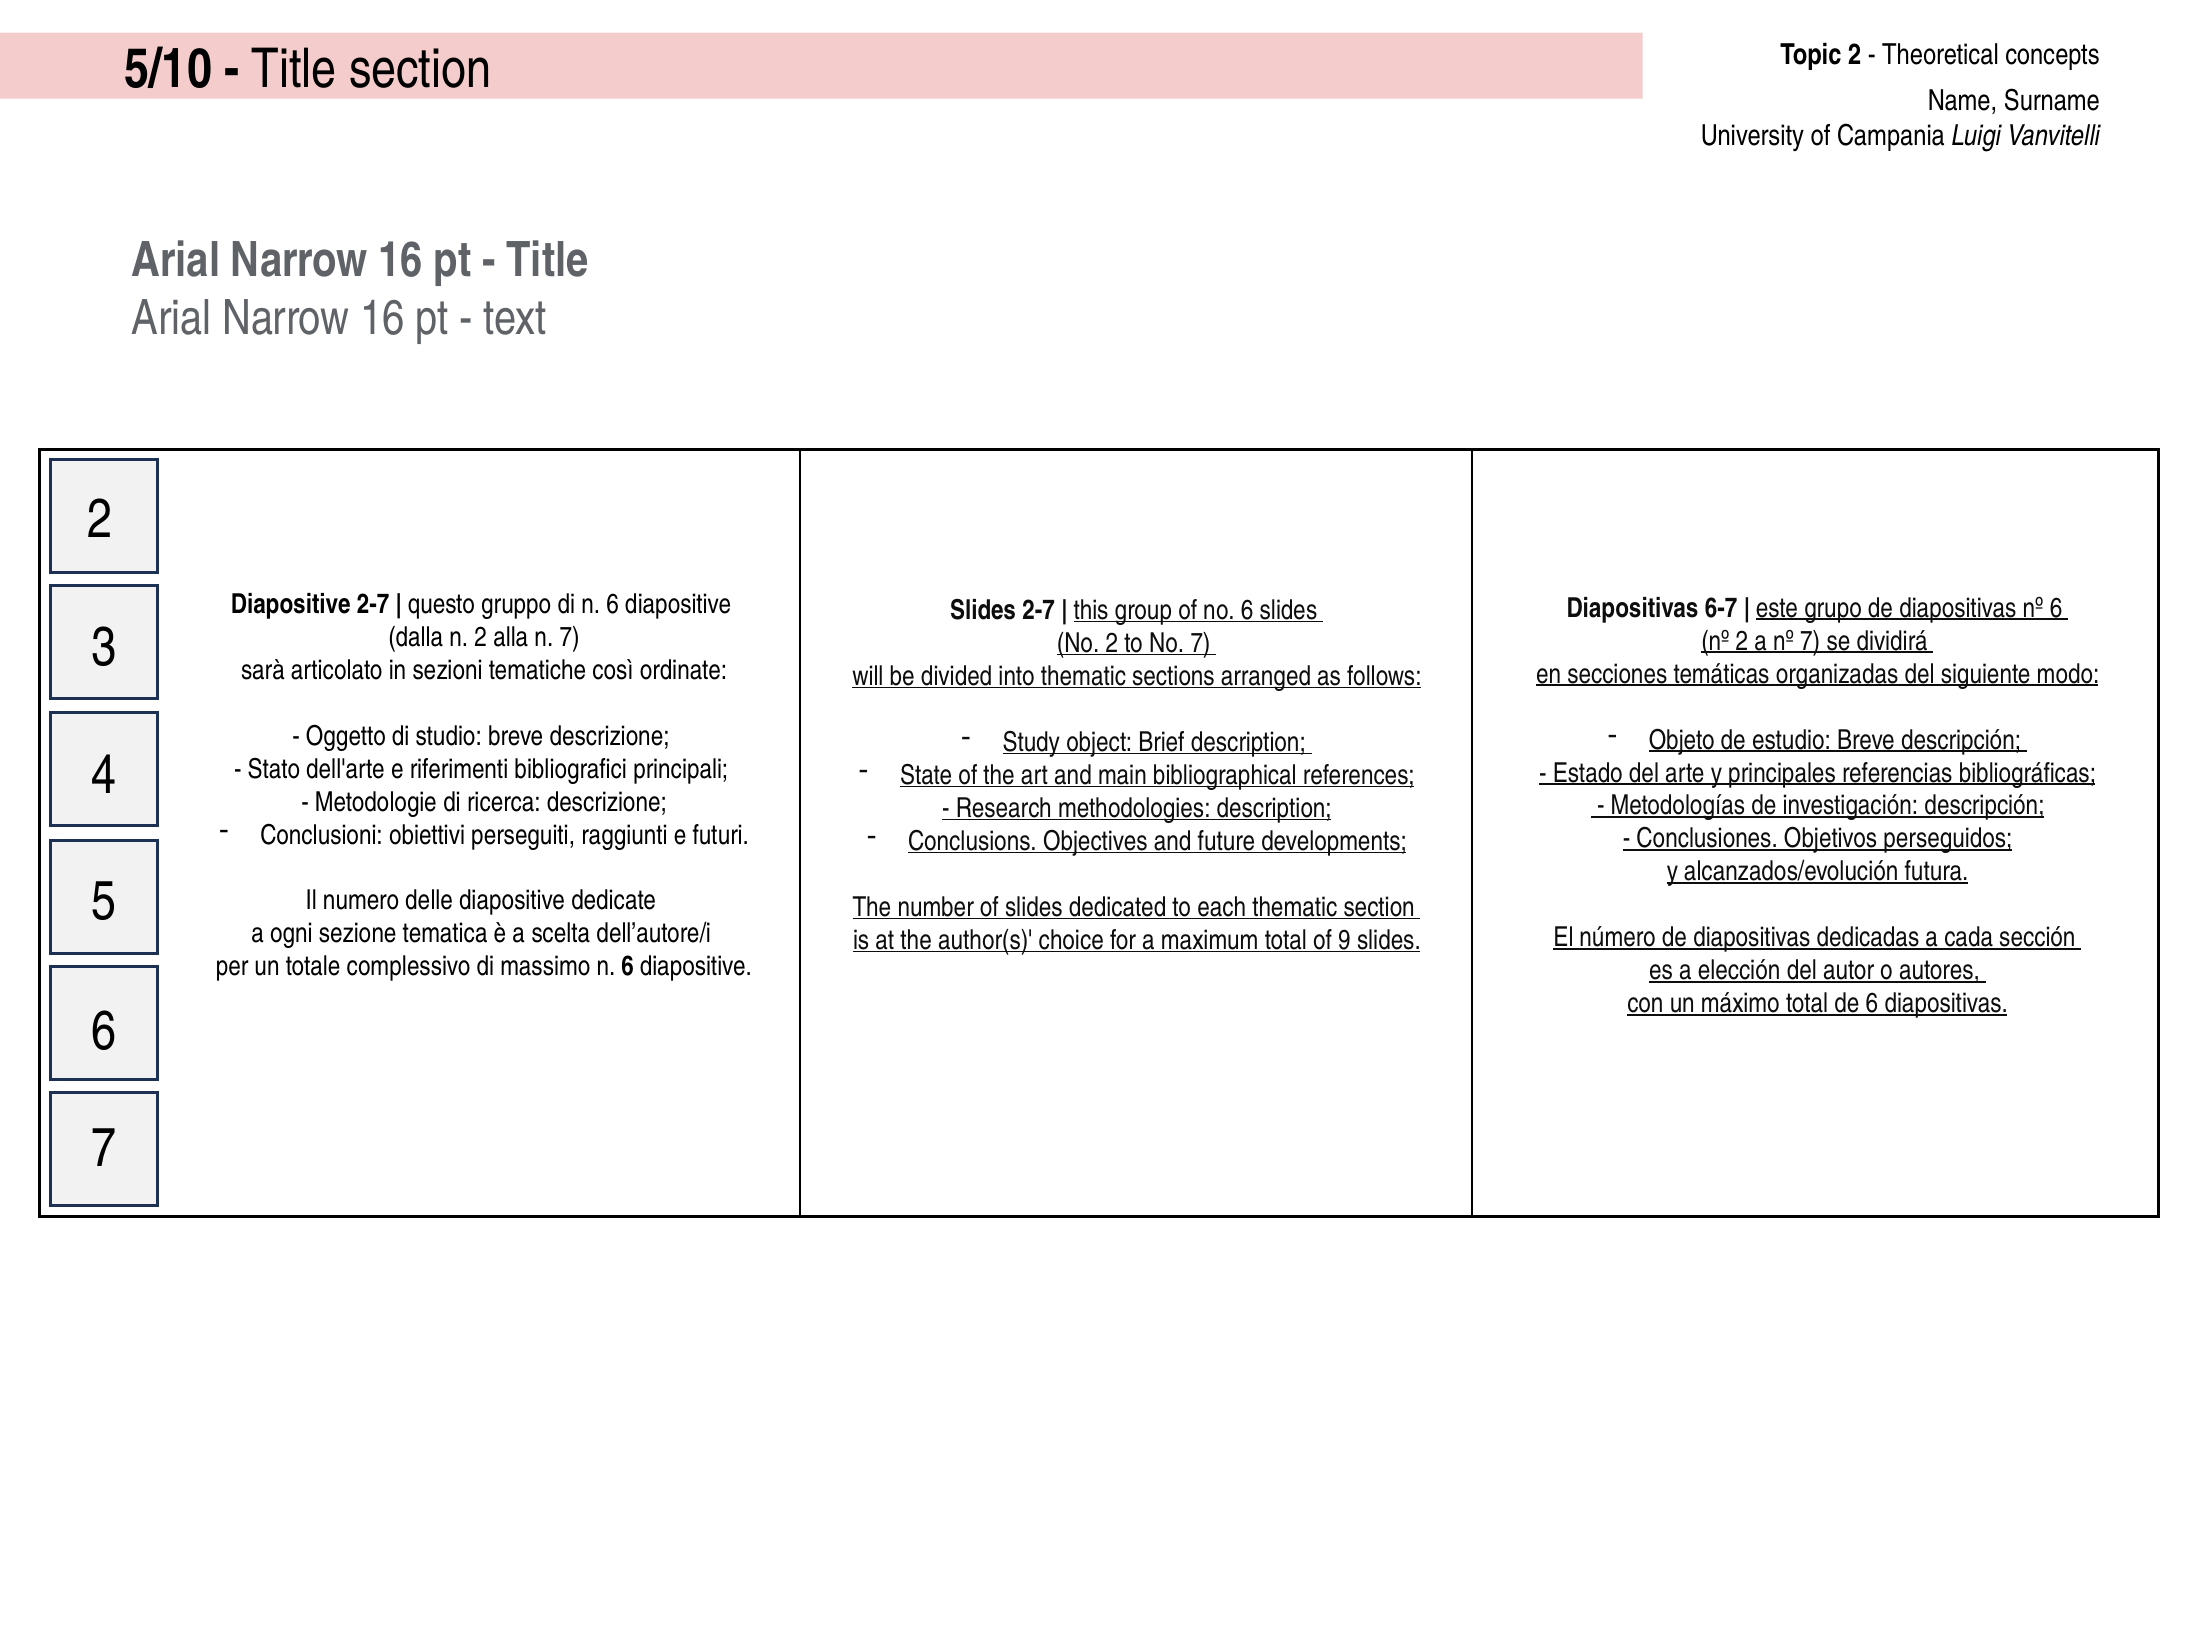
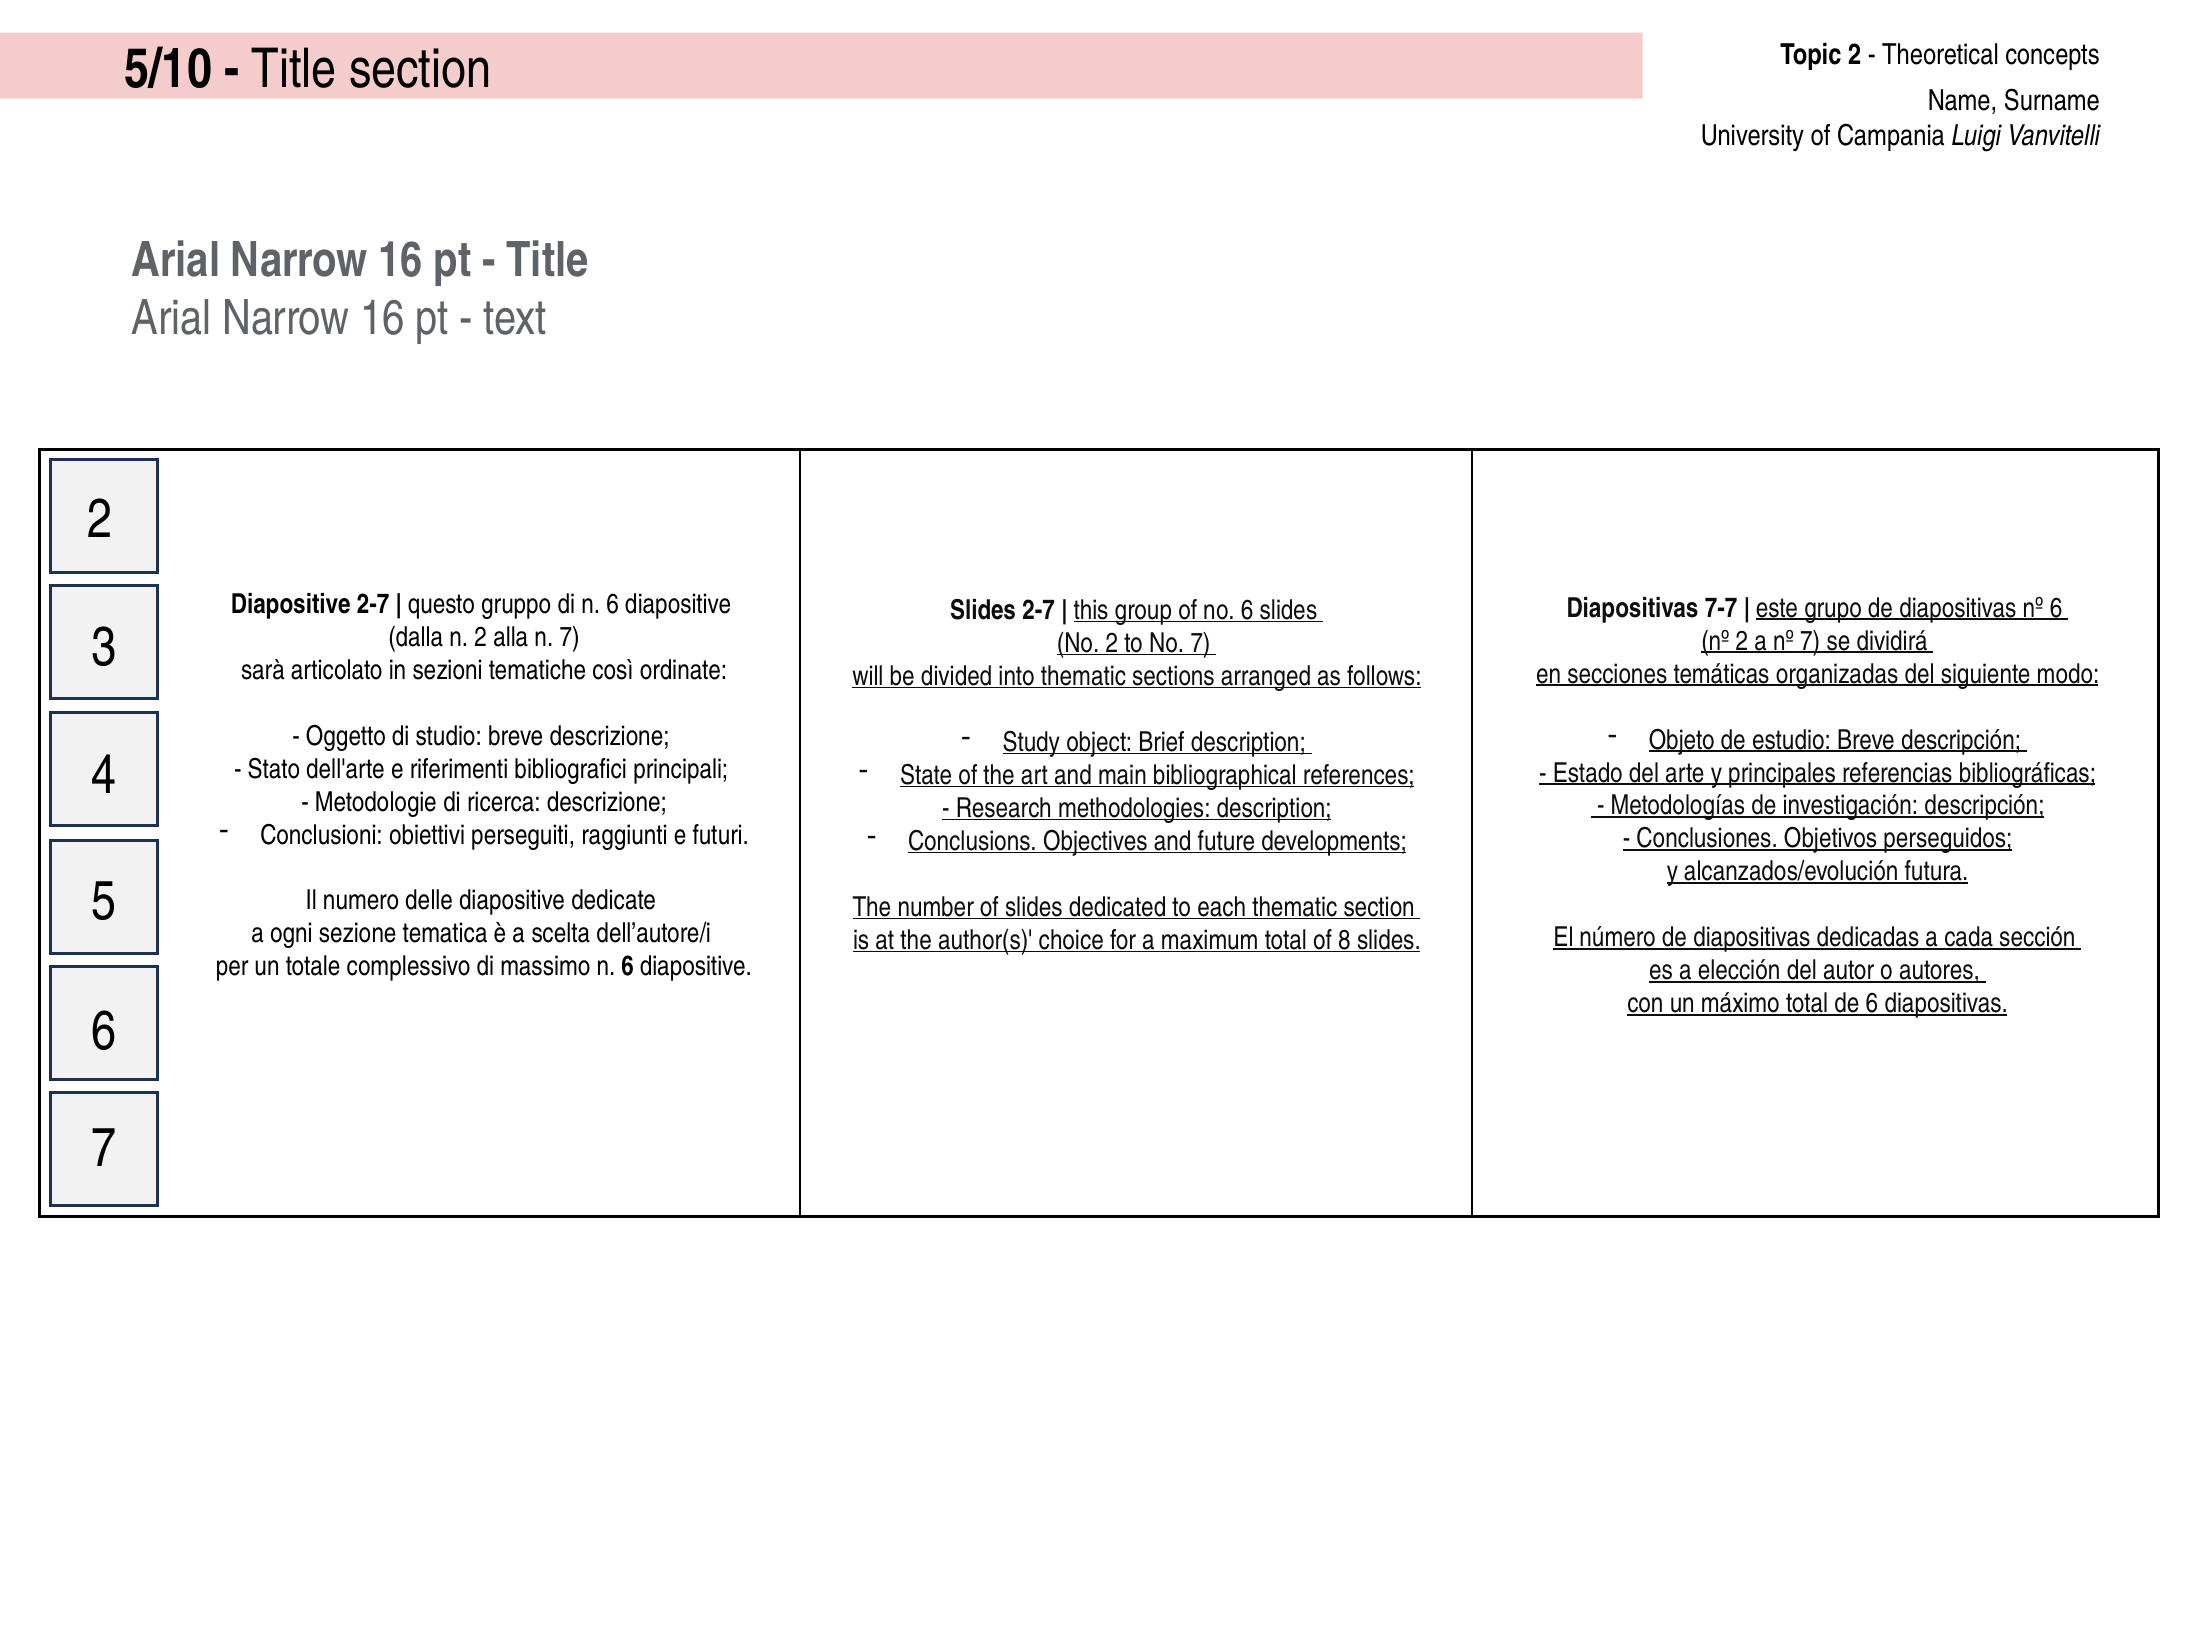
6-7: 6-7 -> 7-7 (1721, 608)
9: 9 -> 8 (1344, 940)
